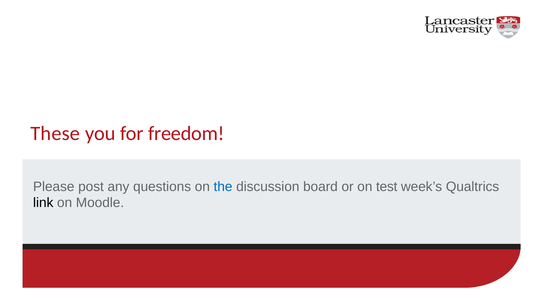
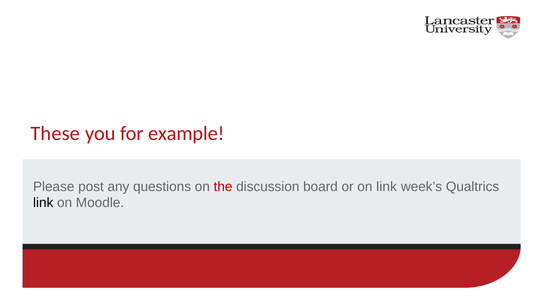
freedom: freedom -> example (186, 134)
the colour: blue -> red (223, 186)
on test: test -> link (387, 186)
